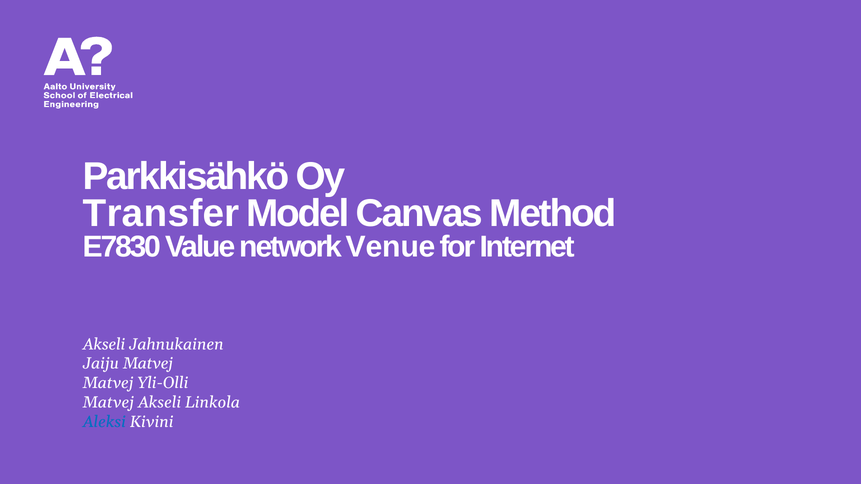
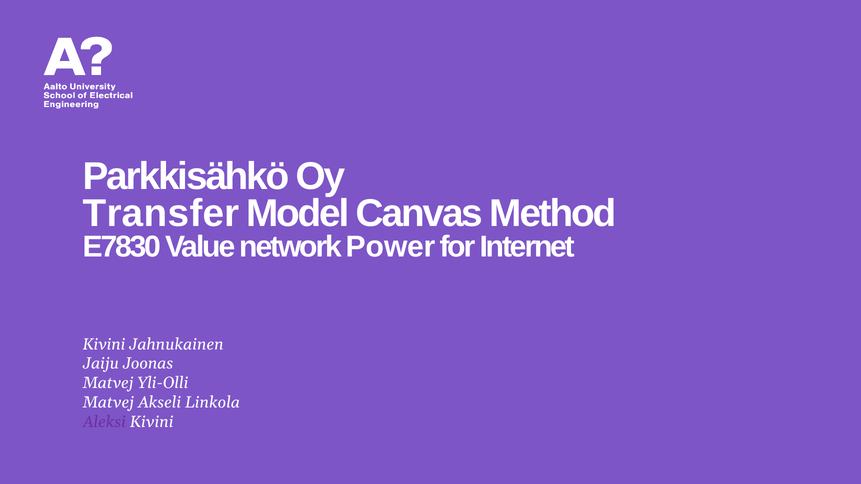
Venue: Venue -> Power (391, 247)
Akseli: Akseli -> Kivini (104, 344)
Jaiju Matvej: Matvej -> Joonas (148, 364)
Aleksi colour: blue -> purple (104, 422)
